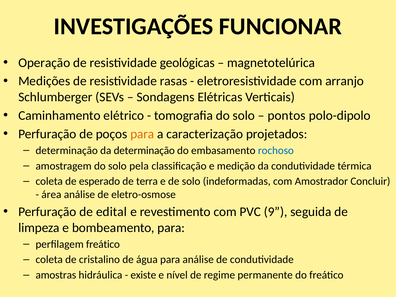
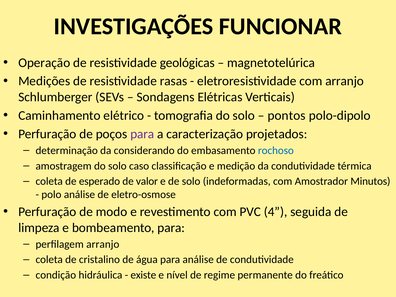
para colour: orange -> purple (142, 134)
da determinação: determinação -> considerando (144, 150)
pela: pela -> caso (139, 166)
terra: terra -> valor (147, 181)
Concluir: Concluir -> Minutos (370, 181)
área: área -> polo (51, 194)
edital: edital -> modo (112, 212)
9: 9 -> 4 (276, 212)
perfilagem freático: freático -> arranjo (103, 244)
amostras: amostras -> condição (56, 275)
